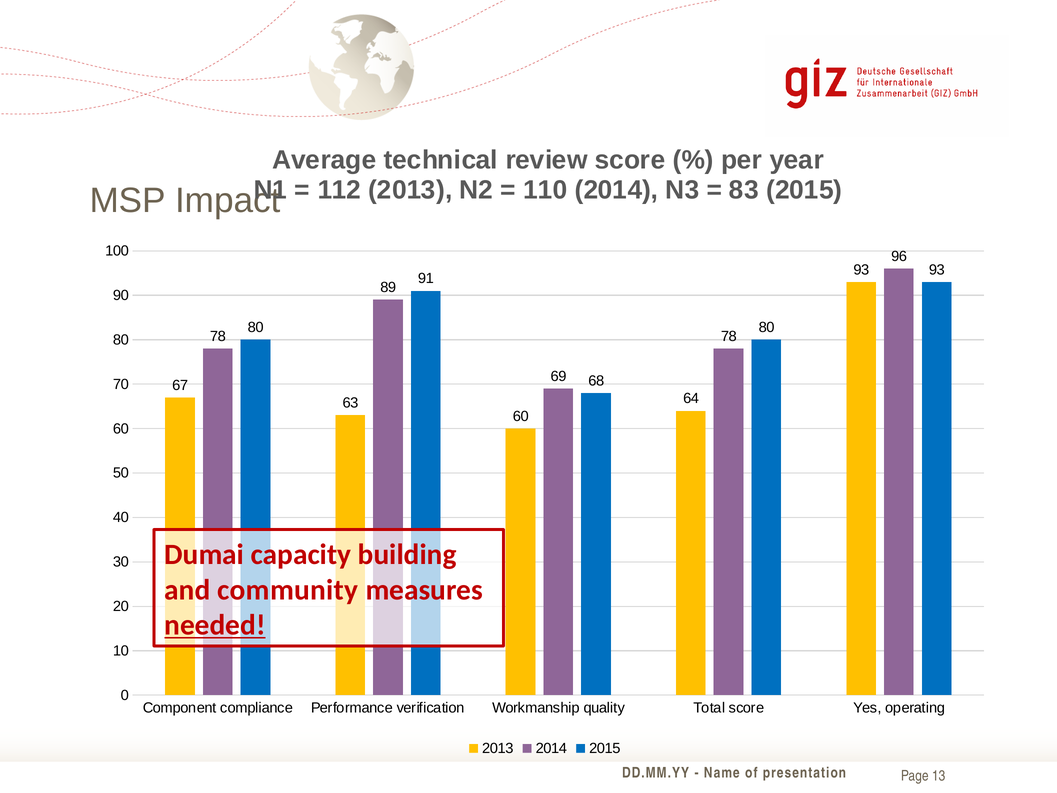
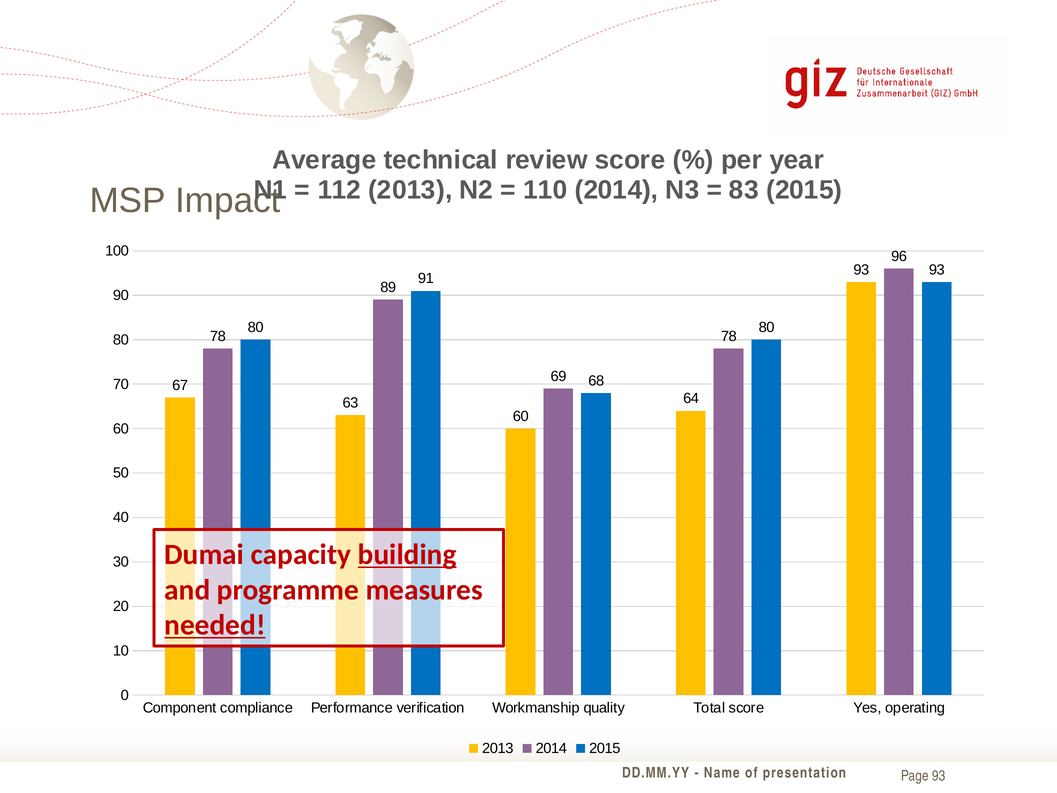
building underline: none -> present (407, 554)
community: community -> programme (288, 590)
13: 13 -> 93 (939, 776)
